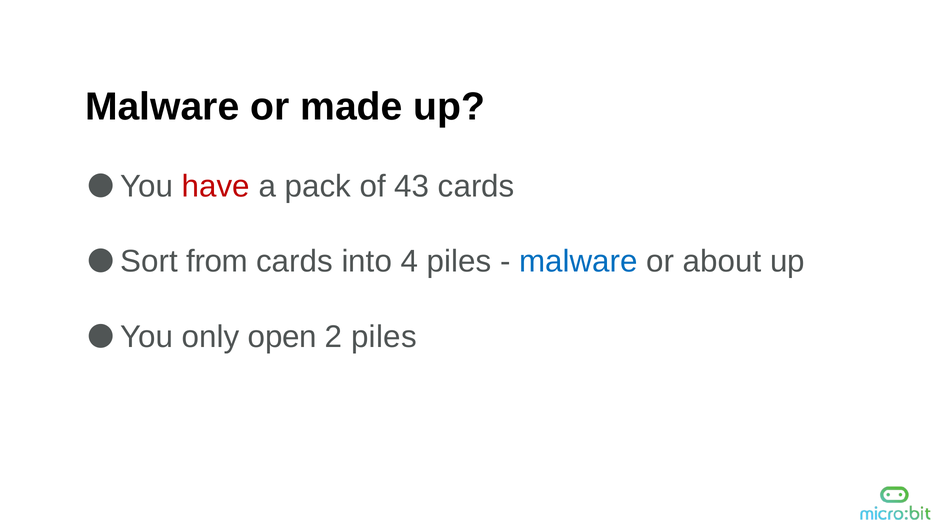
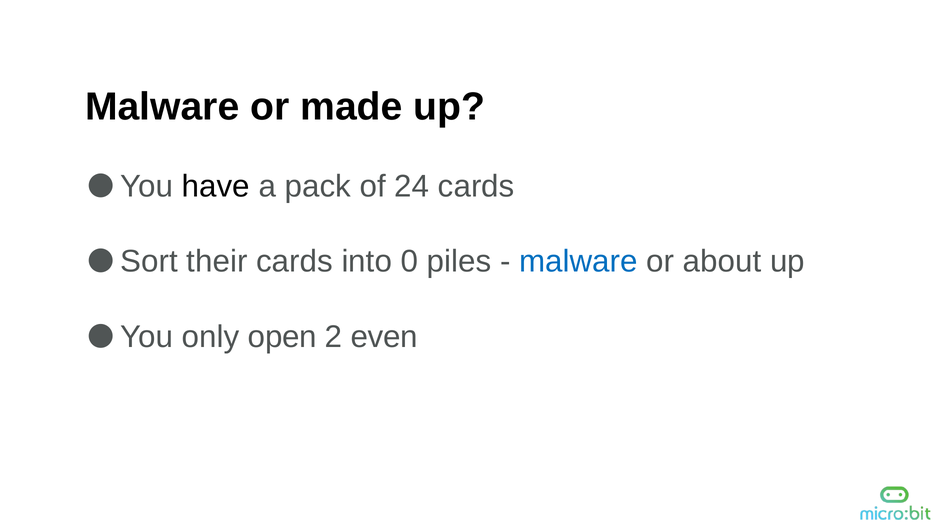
have colour: red -> black (216, 186)
43: 43 -> 24 (412, 186)
from: from -> their (217, 261)
4: 4 -> 0 (410, 261)
2 piles: piles -> even (384, 337)
